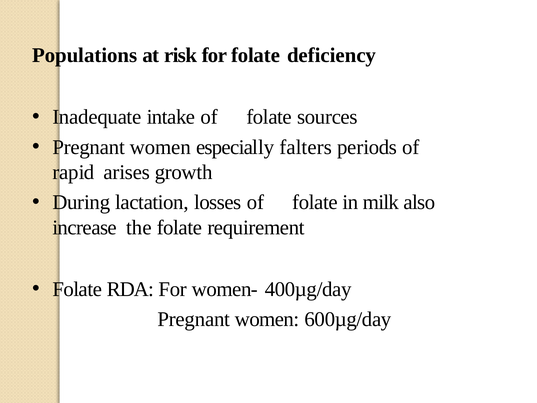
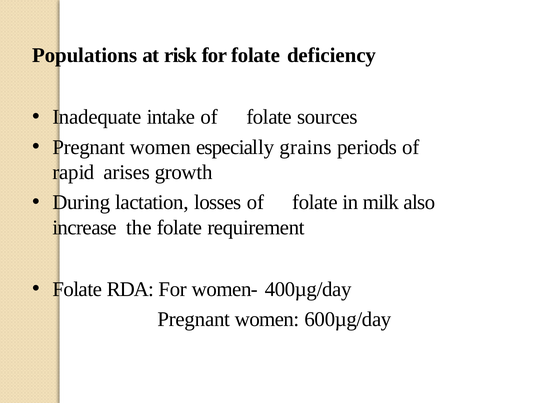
falters: falters -> grains (306, 147)
